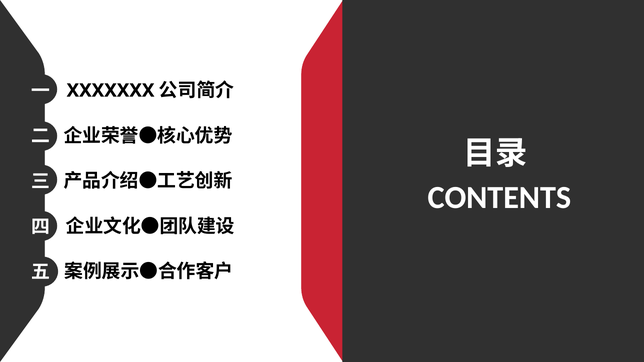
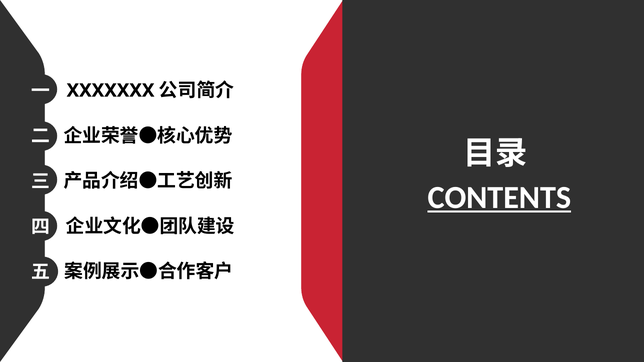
CONTENTS underline: none -> present (499, 198)
